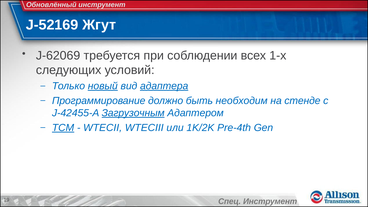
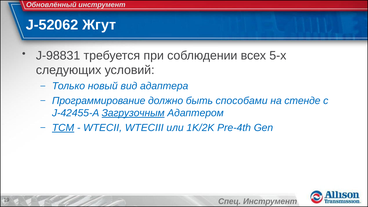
J-52169: J-52169 -> J-52062 (52, 25)
J-62069: J-62069 -> J-98831 (58, 55)
1-х: 1-х -> 5-х (278, 55)
новый underline: present -> none (103, 86)
адаптера underline: present -> none (164, 86)
необходим: необходим -> способами (242, 101)
